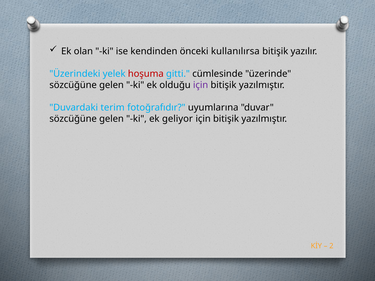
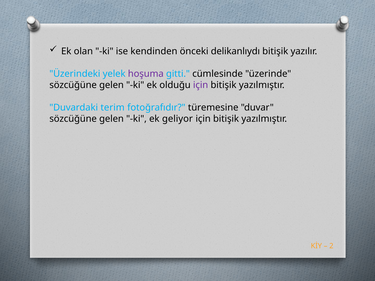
kullanılırsa: kullanılırsa -> delikanlıydı (235, 51)
hoşuma colour: red -> purple (146, 74)
uyumlarına: uyumlarına -> türemesine (213, 108)
